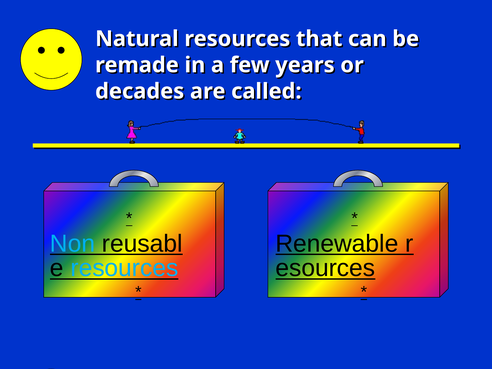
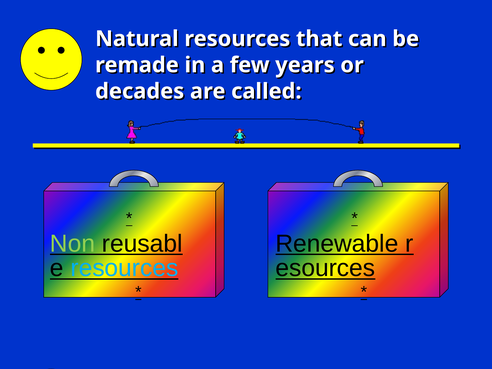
Non colour: light blue -> light green (73, 244)
